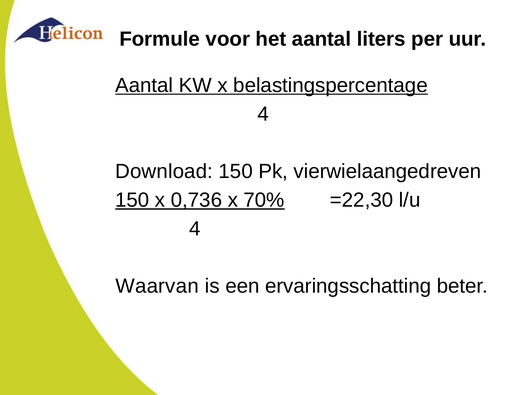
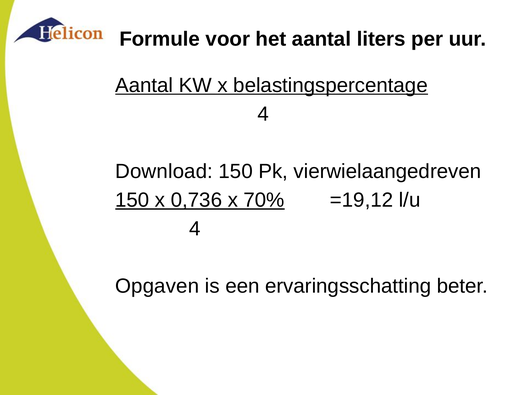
=22,30: =22,30 -> =19,12 (362, 200)
Waarvan: Waarvan -> Opgaven (157, 286)
